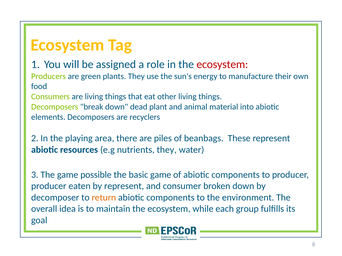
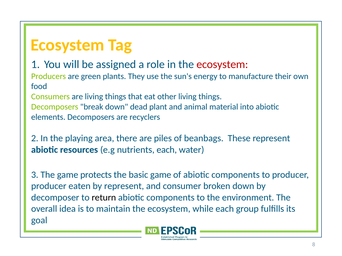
nutrients they: they -> each (167, 150)
possible: possible -> protects (96, 175)
return colour: orange -> black (104, 198)
